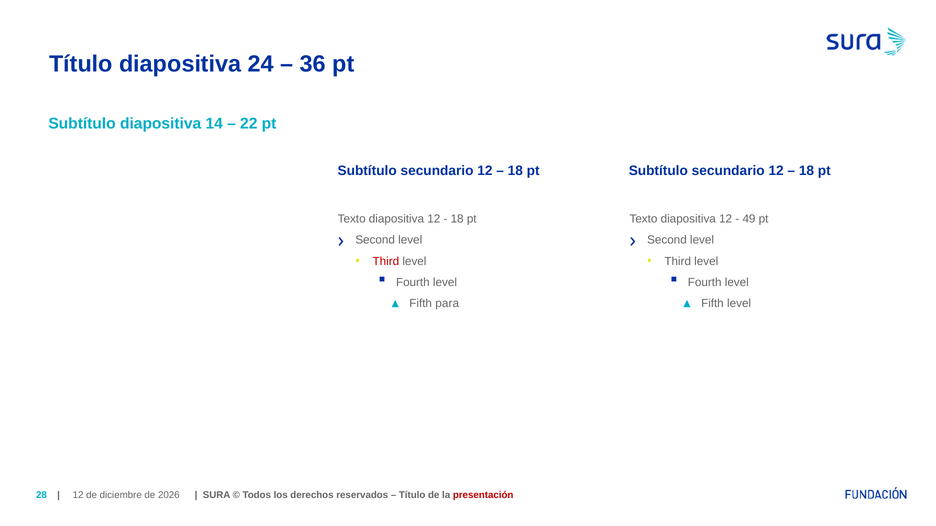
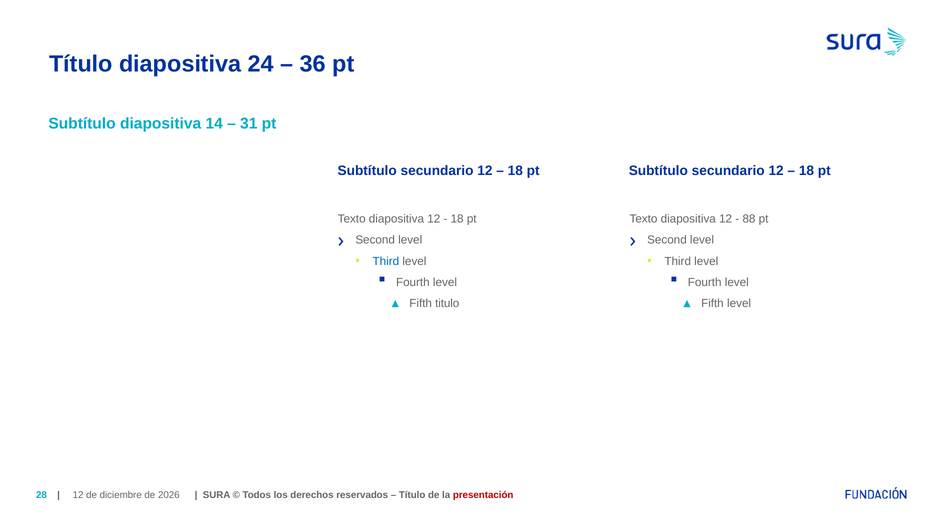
22: 22 -> 31 (249, 124)
49: 49 -> 88 (749, 219)
Third colour: red -> blue (386, 261)
para: para -> titulo (447, 304)
